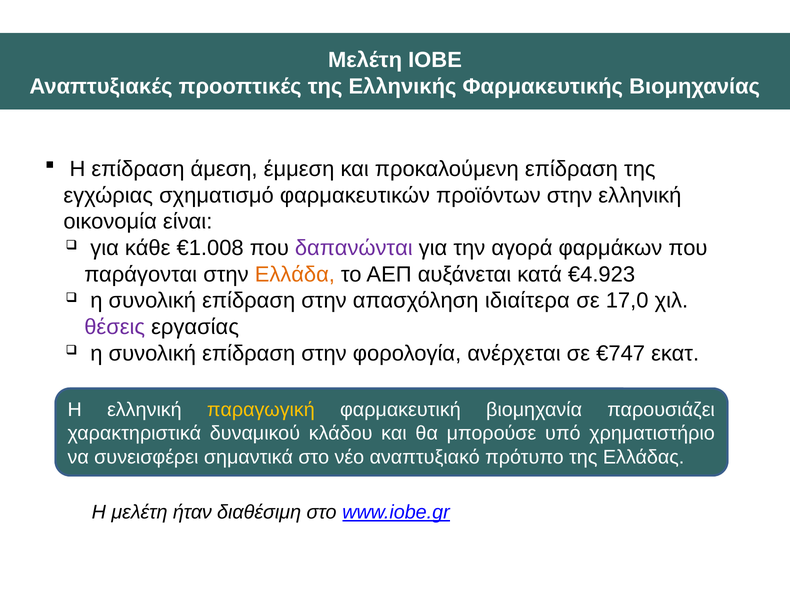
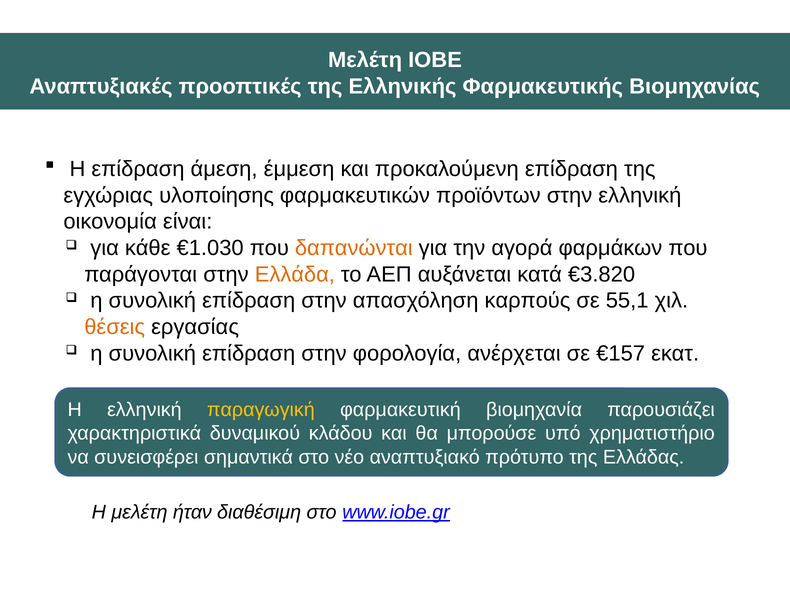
σχηματισμό: σχηματισμό -> υλοποίησης (217, 196)
€1.008: €1.008 -> €1.030 (210, 248)
δαπανώνται colour: purple -> orange (354, 248)
€4.923: €4.923 -> €3.820 (602, 275)
ιδιαίτερα: ιδιαίτερα -> καρπούς (527, 301)
17,0: 17,0 -> 55,1 (627, 301)
θέσεις colour: purple -> orange (115, 327)
€747: €747 -> €157 (621, 354)
